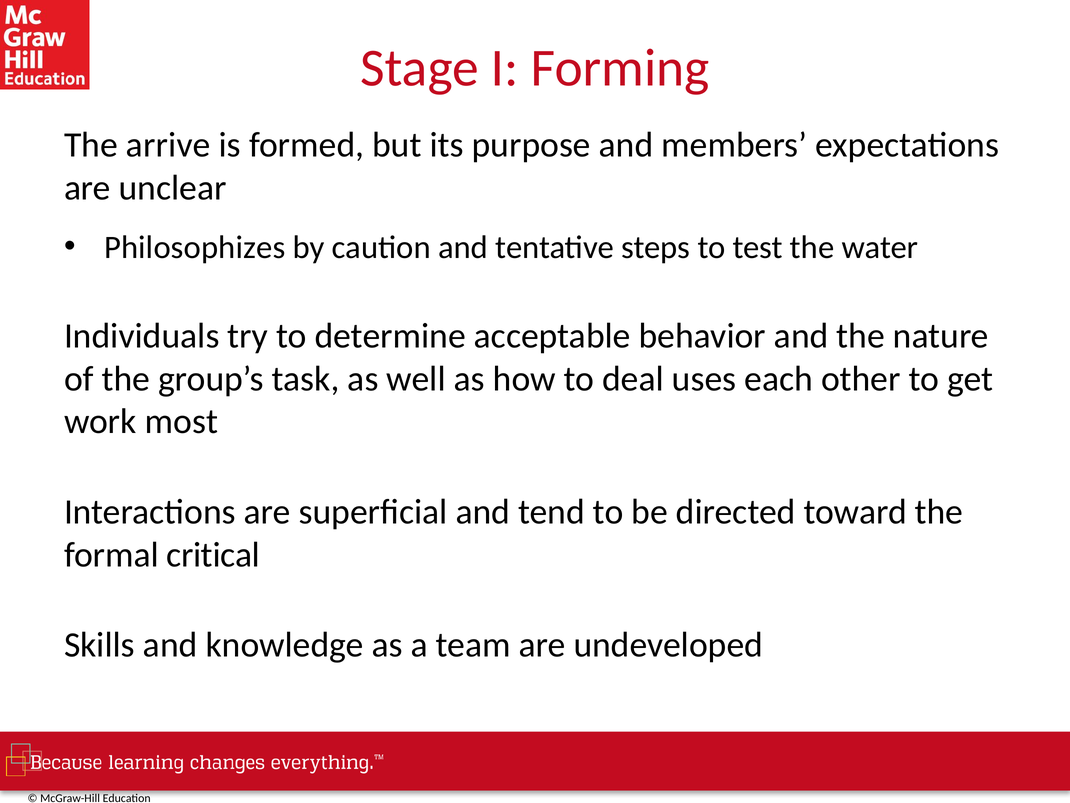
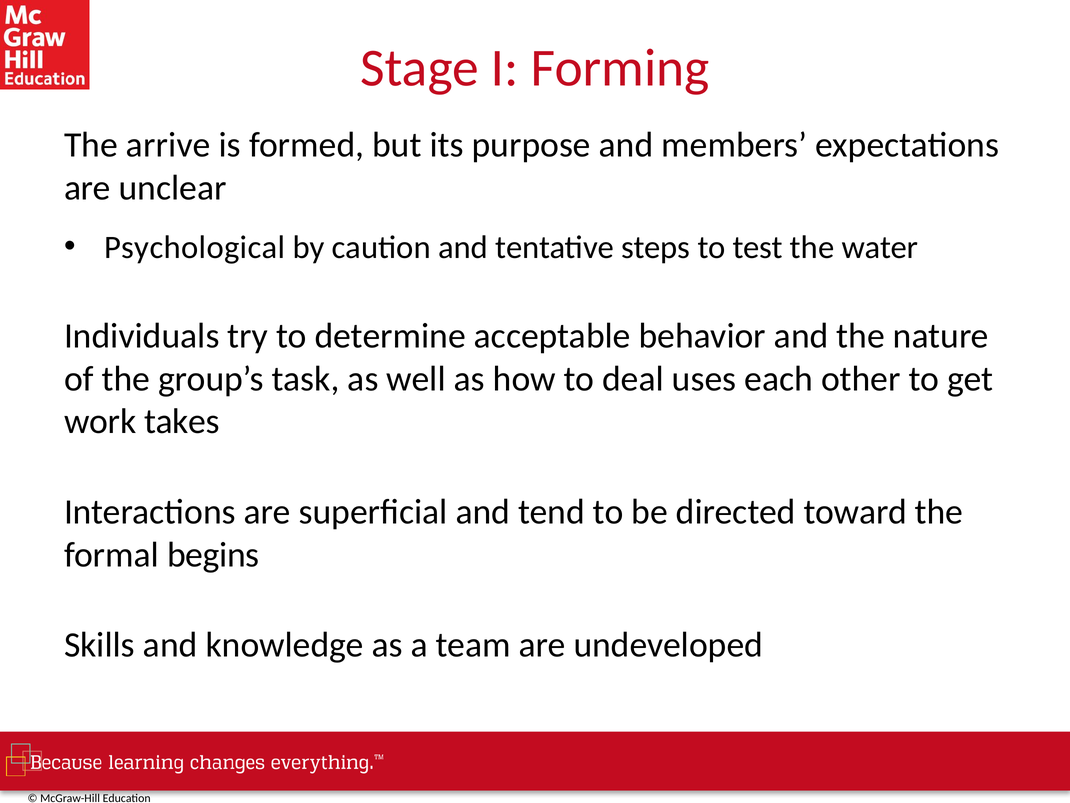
Philosophizes: Philosophizes -> Psychological (195, 247)
most: most -> takes (182, 421)
critical: critical -> begins (213, 554)
